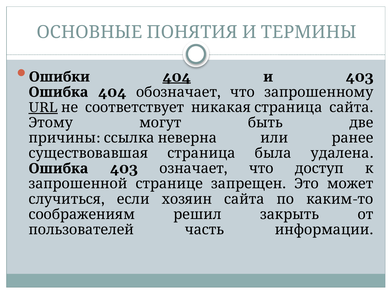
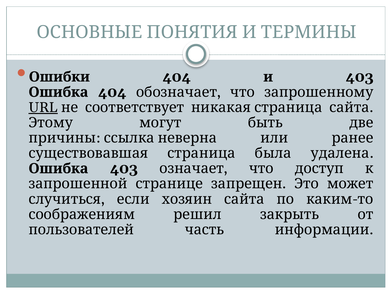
404 underline: present -> none (177, 77)
